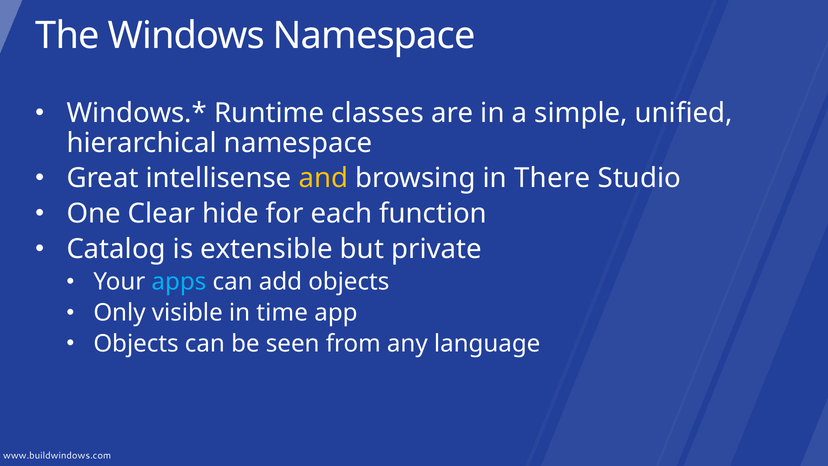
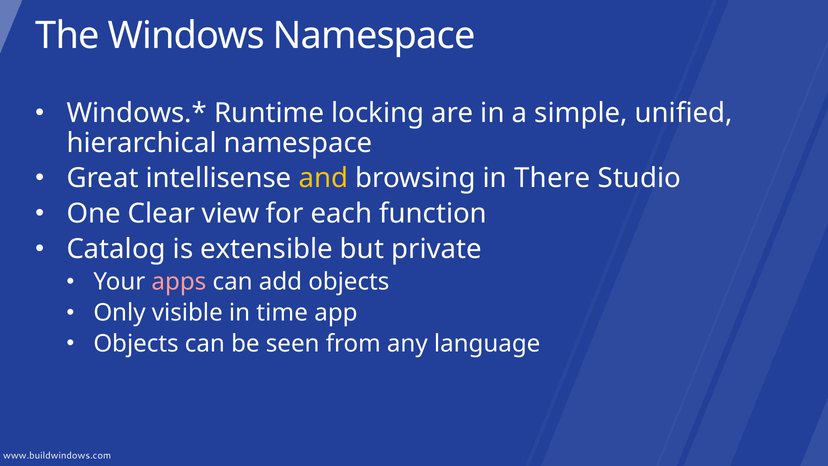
classes: classes -> locking (378, 113)
hide: hide -> view (231, 214)
apps colour: light blue -> pink (179, 282)
